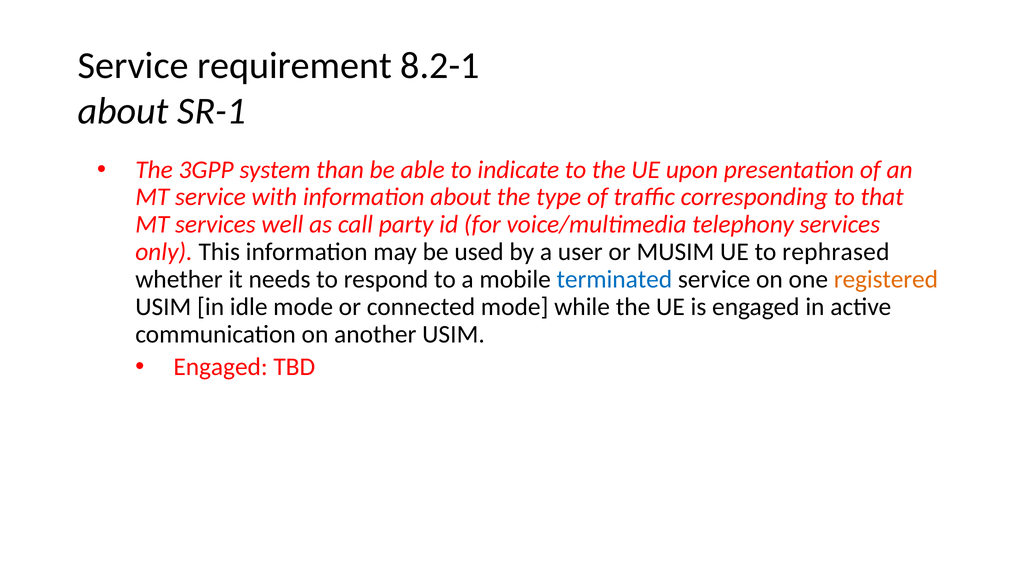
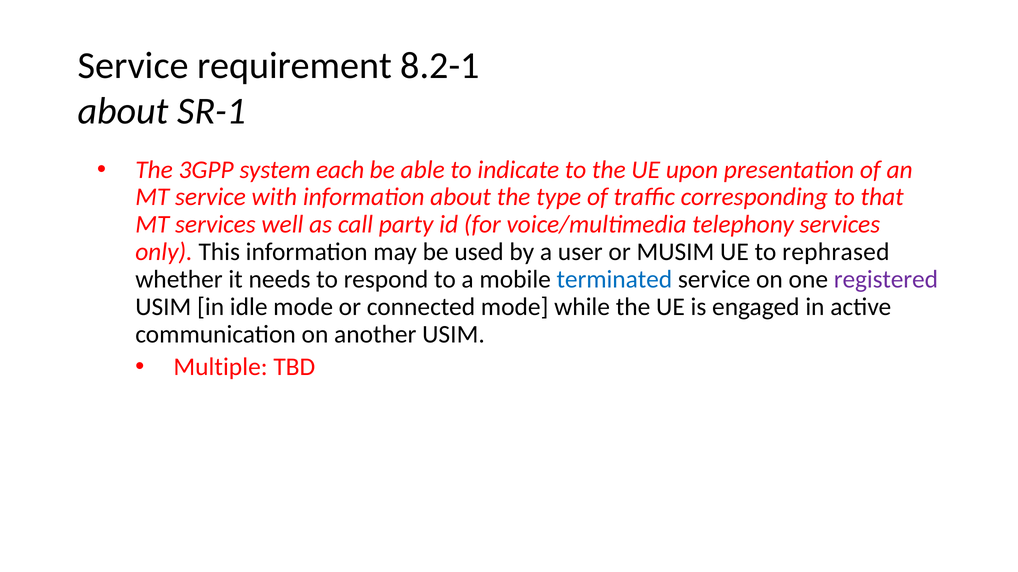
than: than -> each (340, 170)
registered colour: orange -> purple (886, 280)
Engaged: Engaged -> Multiple (221, 367)
